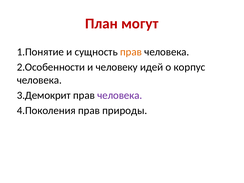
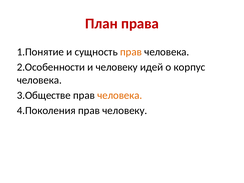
могут: могут -> права (140, 24)
3.Демокрит: 3.Демокрит -> 3.Обществе (44, 95)
человека colour: purple -> orange (120, 95)
прав природы: природы -> человеку (125, 111)
